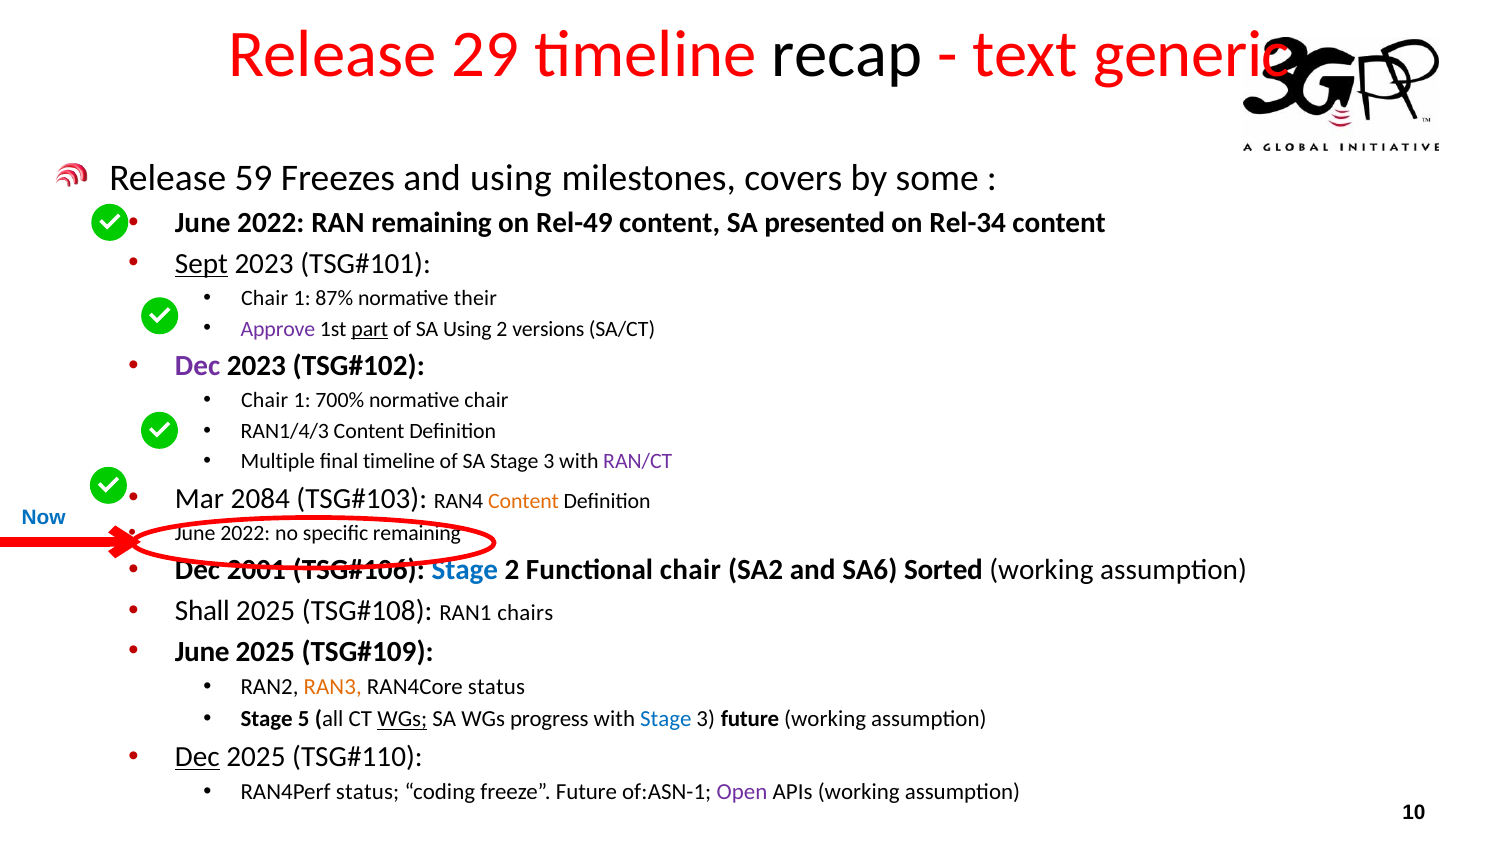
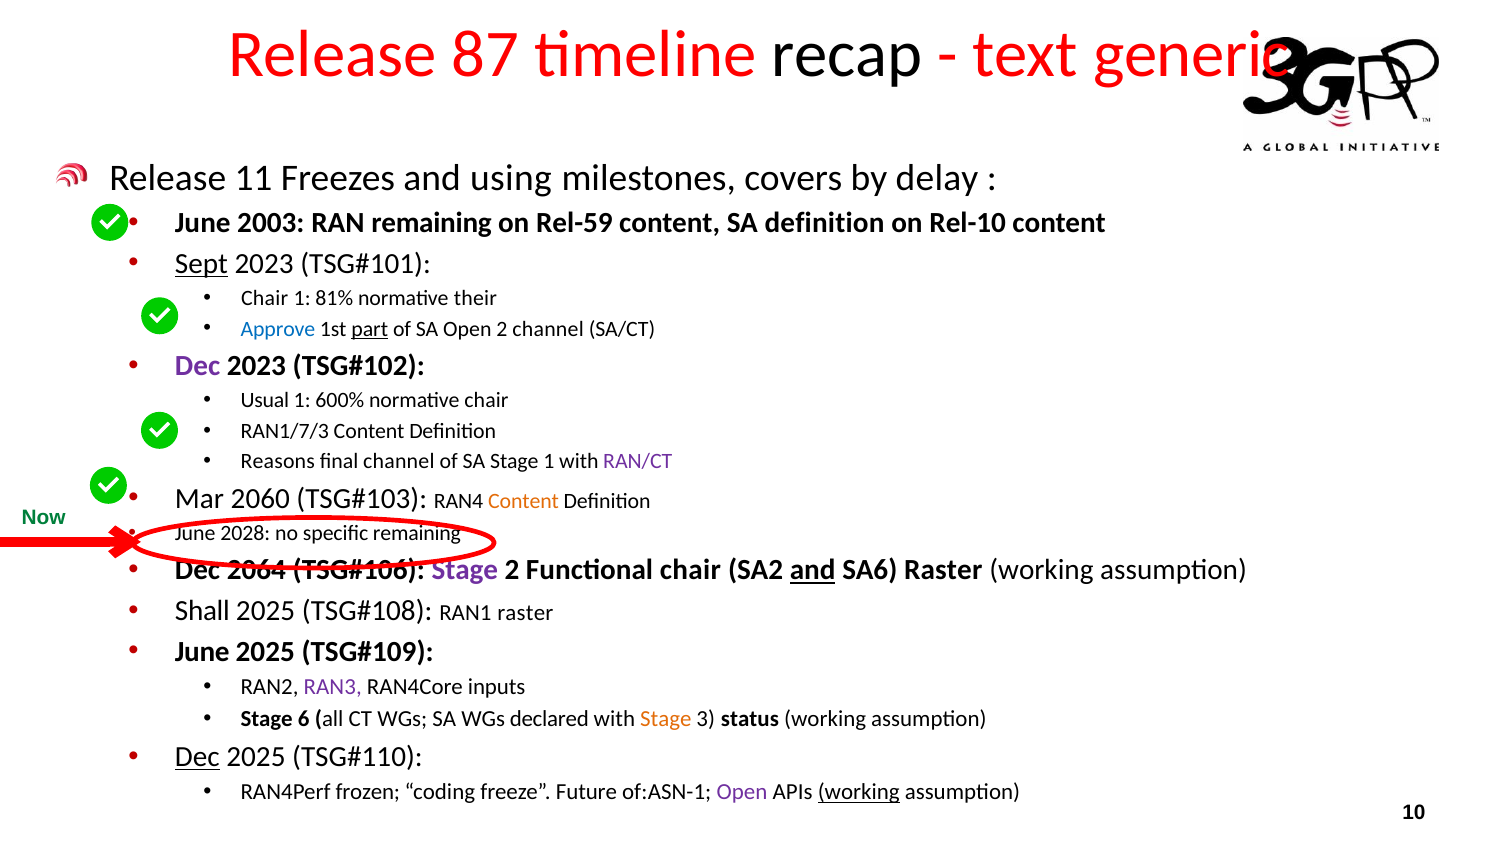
29: 29 -> 87 (485, 55)
59: 59 -> 11 (253, 178)
some: some -> delay (937, 178)
2022: 2022 -> 2003 (271, 223)
Rel-49: Rel-49 -> Rel-59 (574, 223)
SA presented: presented -> definition (825, 223)
Rel-34: Rel-34 -> Rel-10 (968, 223)
87%: 87% -> 81% (334, 298)
Approve colour: purple -> blue (278, 329)
SA Using: Using -> Open (467, 329)
2 versions: versions -> channel (548, 329)
Chair: Chair -> Usual (265, 401)
700%: 700% -> 600% (340, 401)
RAN1/4/3: RAN1/4/3 -> RAN1/7/3 (285, 431)
Multiple: Multiple -> Reasons (278, 462)
final timeline: timeline -> channel (399, 462)
SA Stage 3: 3 -> 1 (549, 462)
2084: 2084 -> 2060 (260, 499)
Now colour: blue -> green (44, 518)
2022: 2022 -> 2028 (245, 533)
2001: 2001 -> 2064 (256, 570)
Stage colour: blue -> purple (465, 570)
and underline: none -> present (813, 570)
SA6 Sorted: Sorted -> Raster (943, 570)
RAN1 chairs: chairs -> raster (525, 613)
RAN3 colour: orange -> purple (333, 688)
RAN4Core status: status -> inputs (497, 688)
5: 5 -> 6 (304, 720)
WGs underline: present -> none (402, 720)
progress: progress -> declared (549, 720)
Stage colour: blue -> orange (666, 720)
3 future: future -> status (750, 720)
RAN4Perf status: status -> frozen (368, 793)
working underline: none -> present (859, 793)
